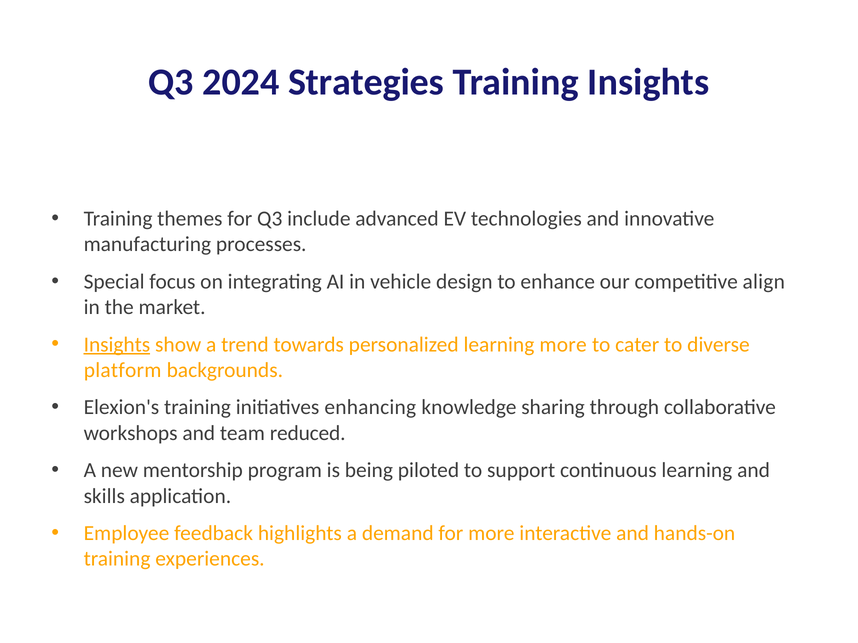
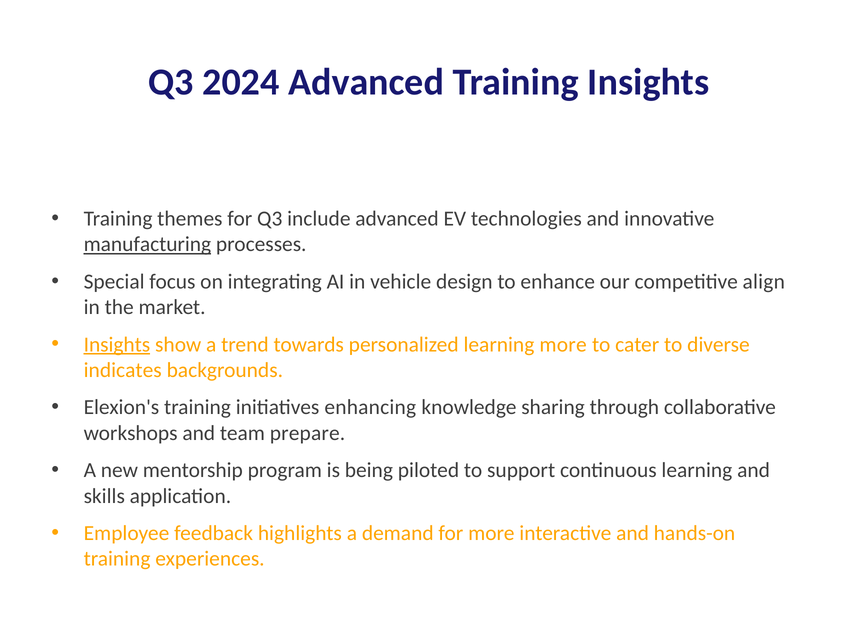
2024 Strategies: Strategies -> Advanced (366, 82)
manufacturing underline: none -> present (147, 245)
platform: platform -> indicates (123, 370)
reduced: reduced -> prepare (308, 433)
